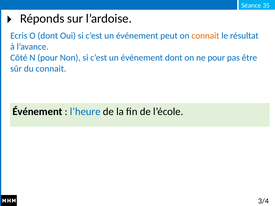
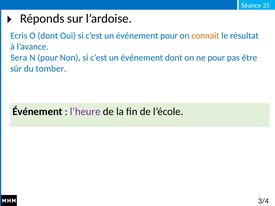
événement peut: peut -> pour (169, 36)
Côté: Côté -> Sera (19, 58)
du connait: connait -> tomber (51, 69)
l’heure colour: blue -> purple (85, 112)
